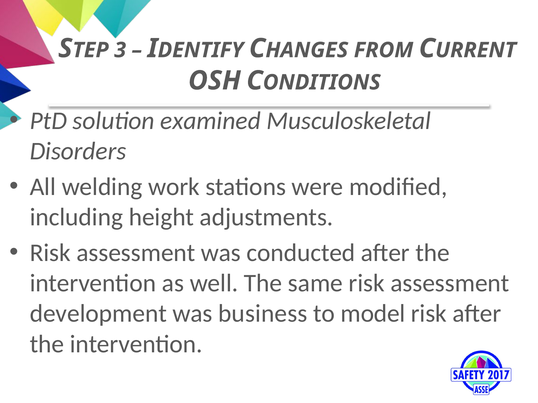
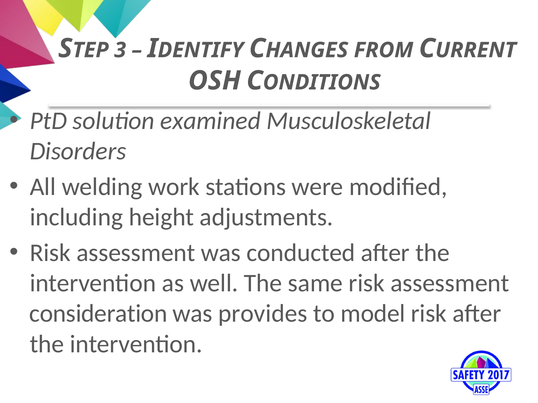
development: development -> consideration (98, 314)
business: business -> provides (263, 314)
